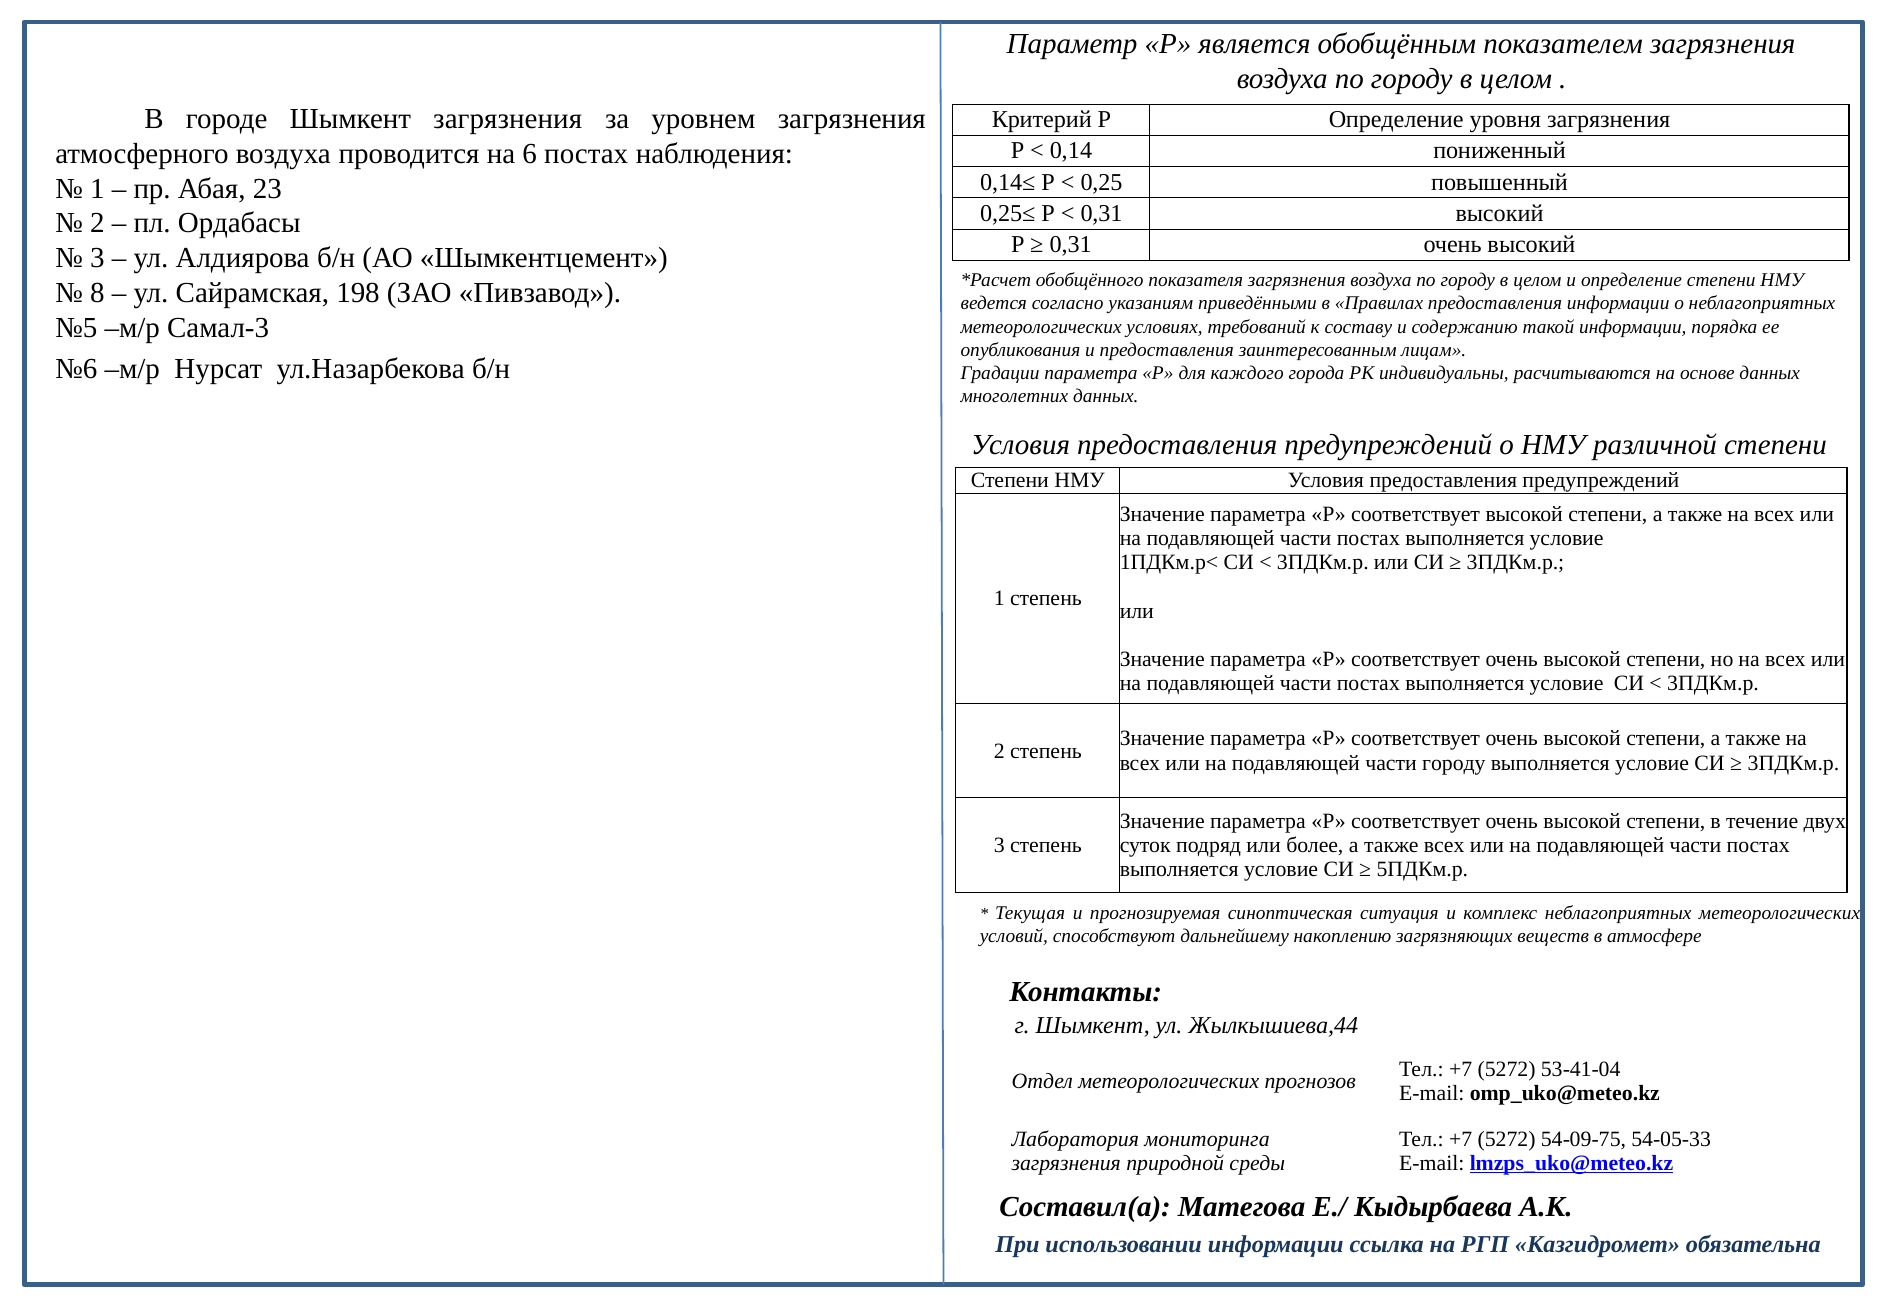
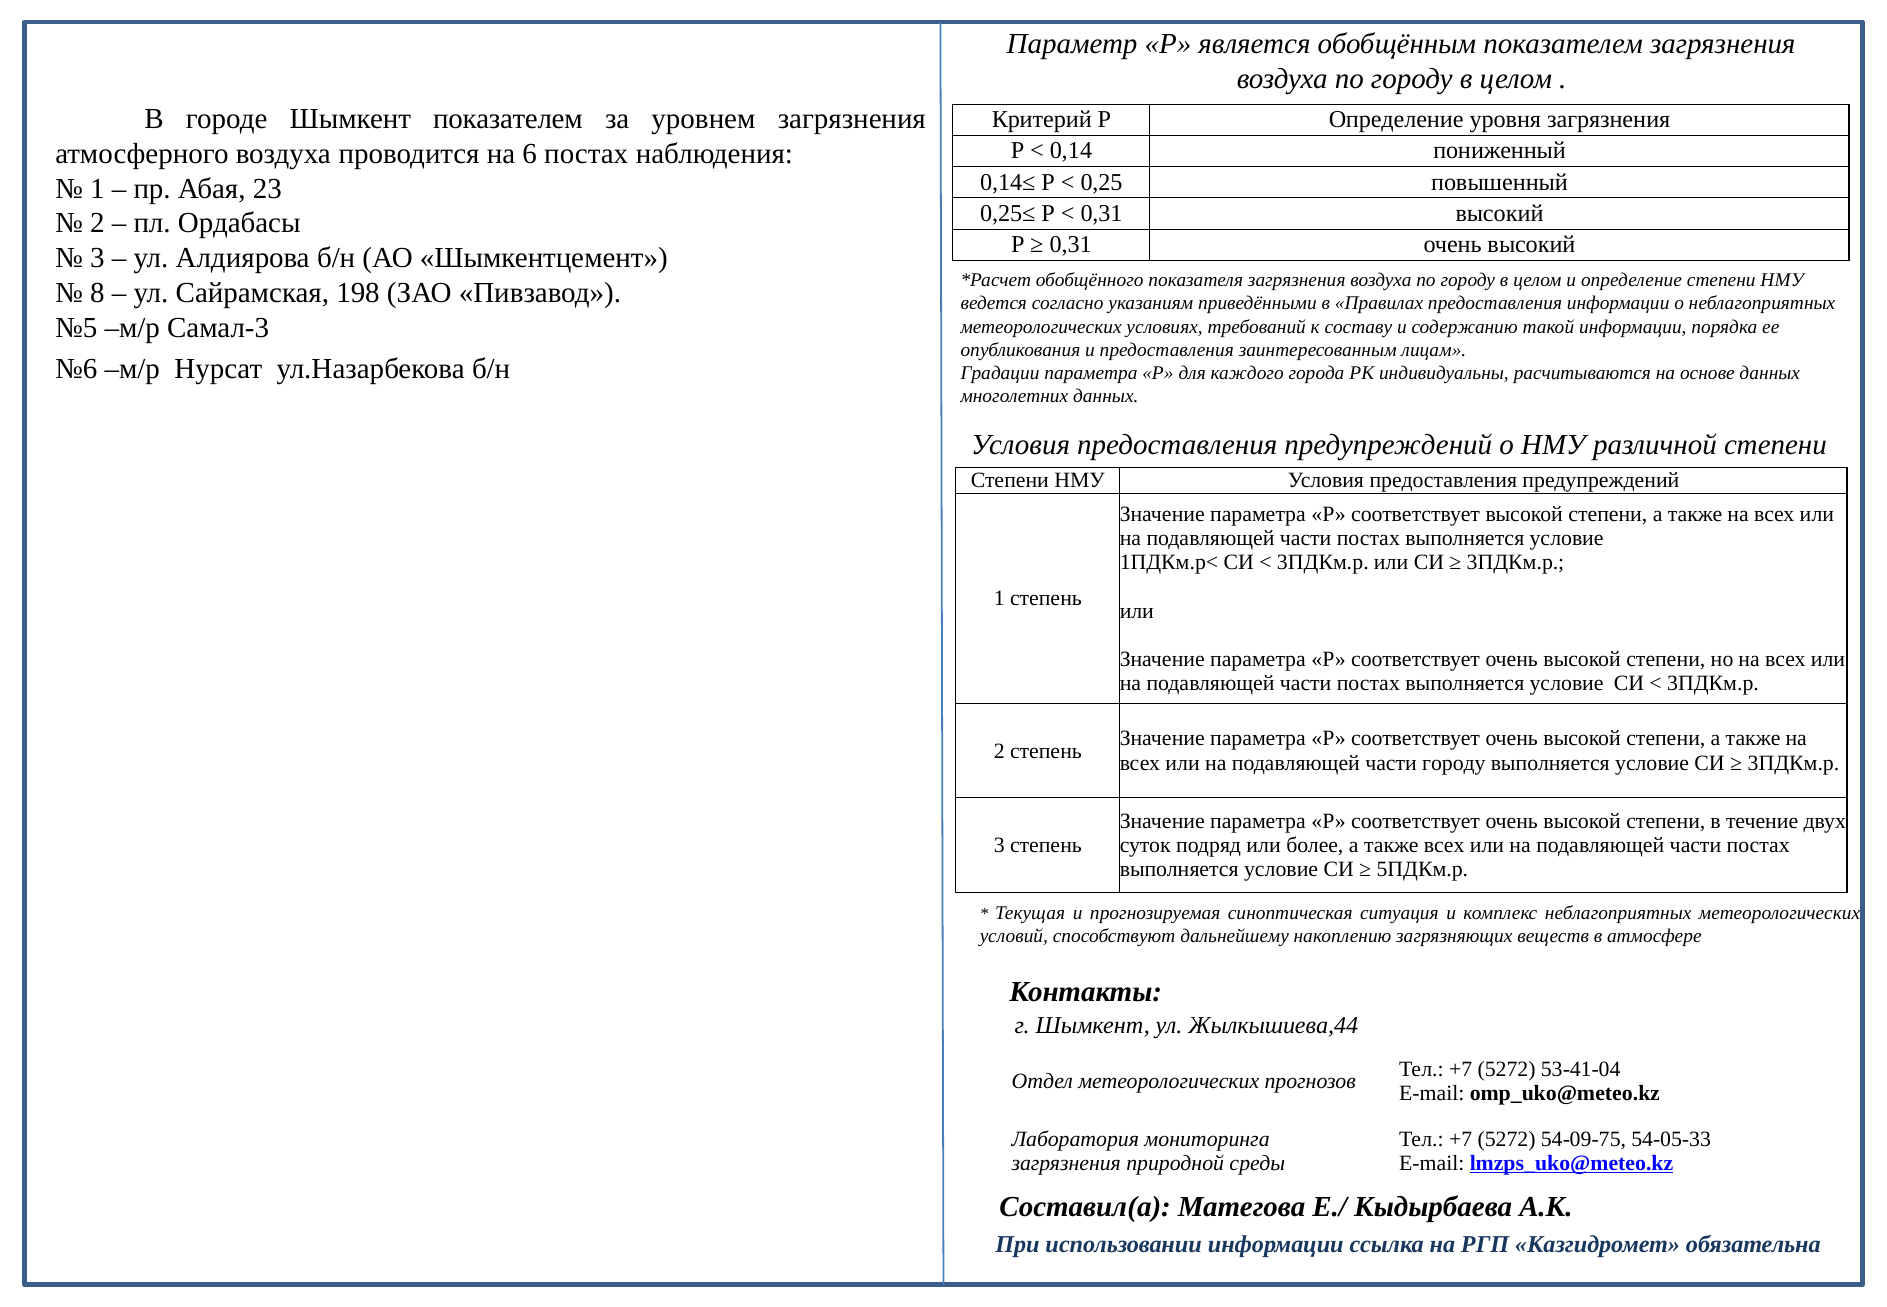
Шымкент загрязнения: загрязнения -> показателем (508, 119)
